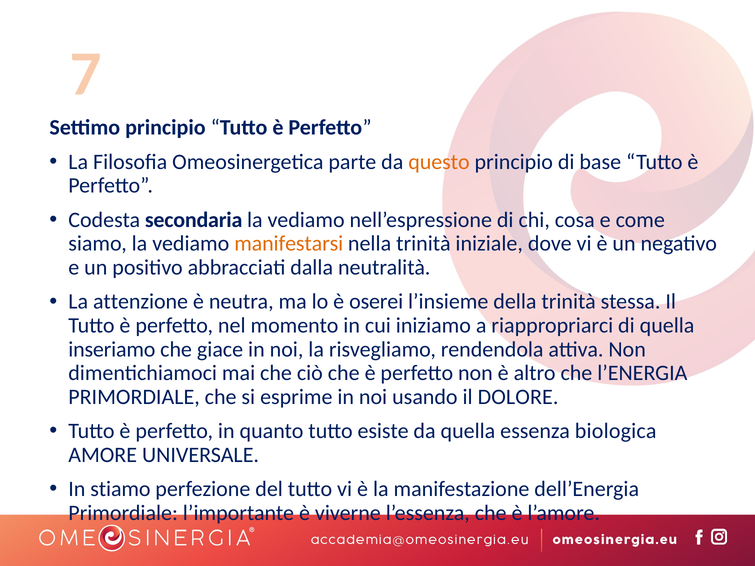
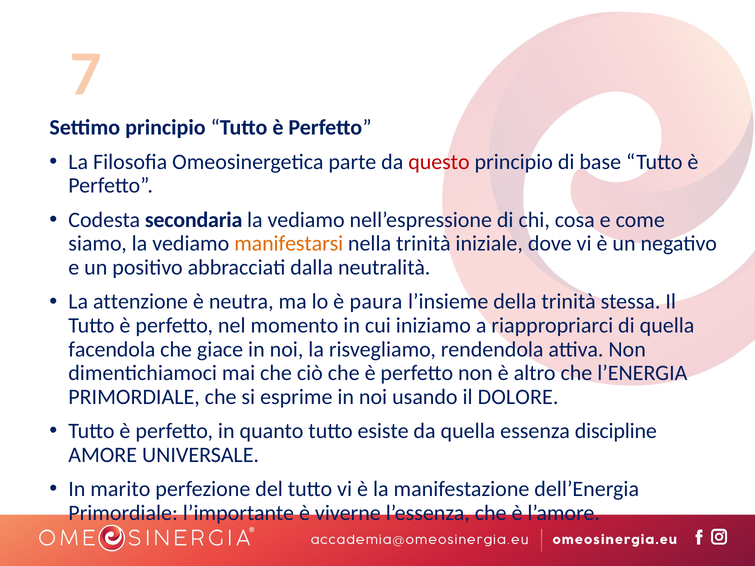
questo colour: orange -> red (439, 162)
oserei: oserei -> paura (376, 302)
inseriamo: inseriamo -> facendola (112, 349)
biologica: biologica -> discipline (616, 431)
stiamo: stiamo -> marito (120, 489)
